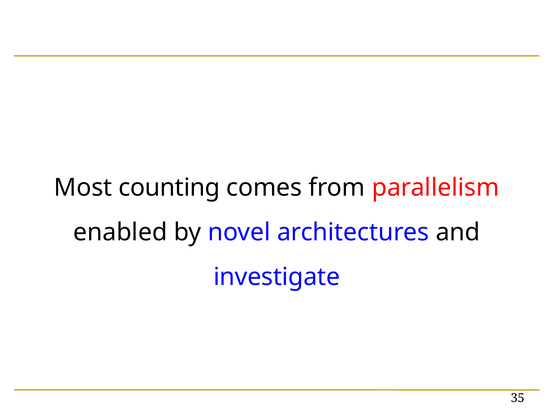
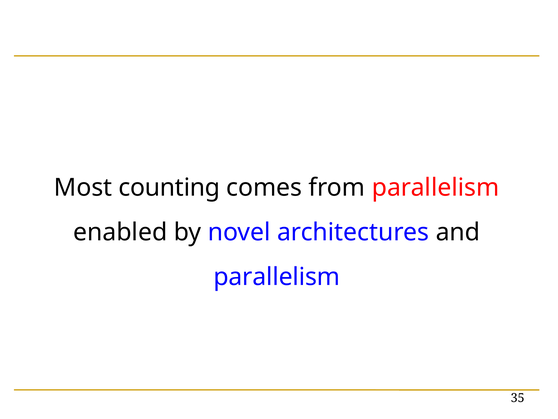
investigate: investigate -> parallelism (277, 277)
